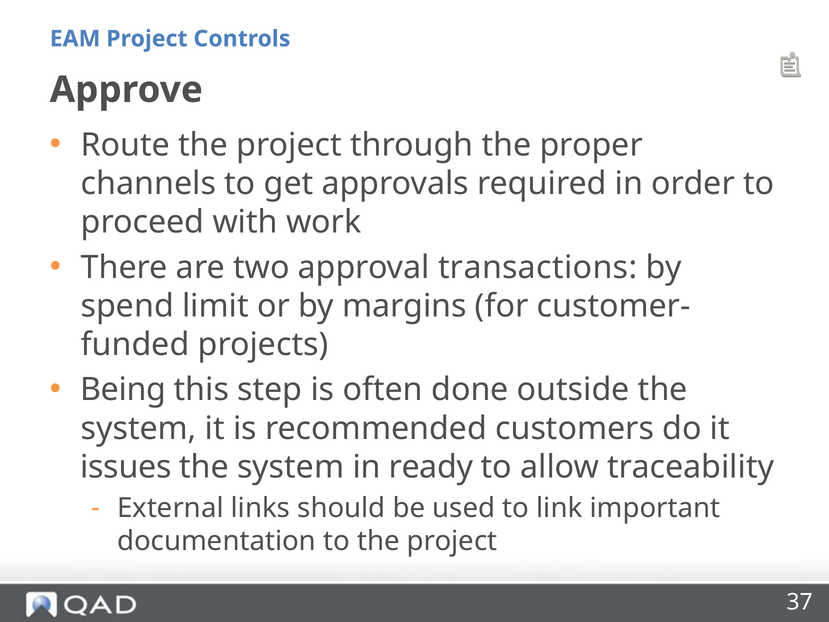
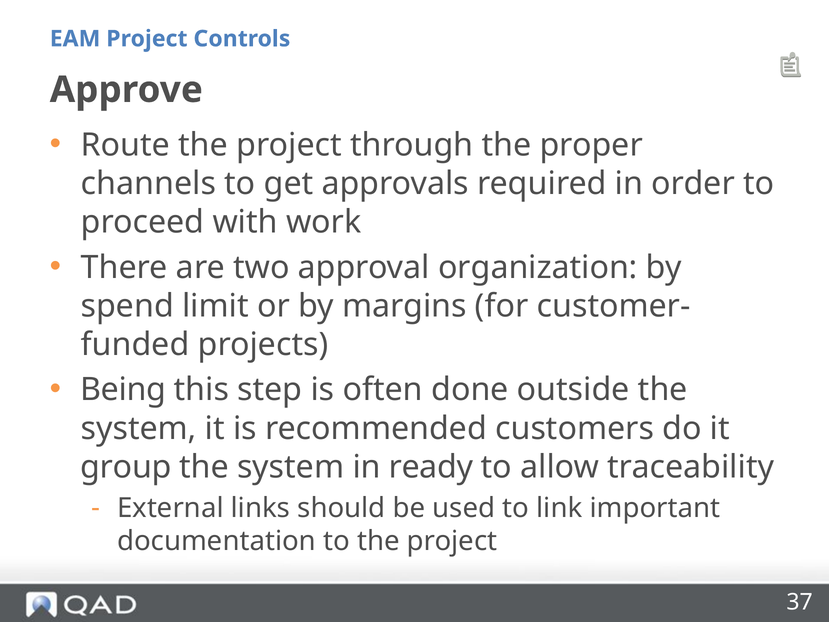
transactions: transactions -> organization (538, 267)
issues: issues -> group (126, 467)
